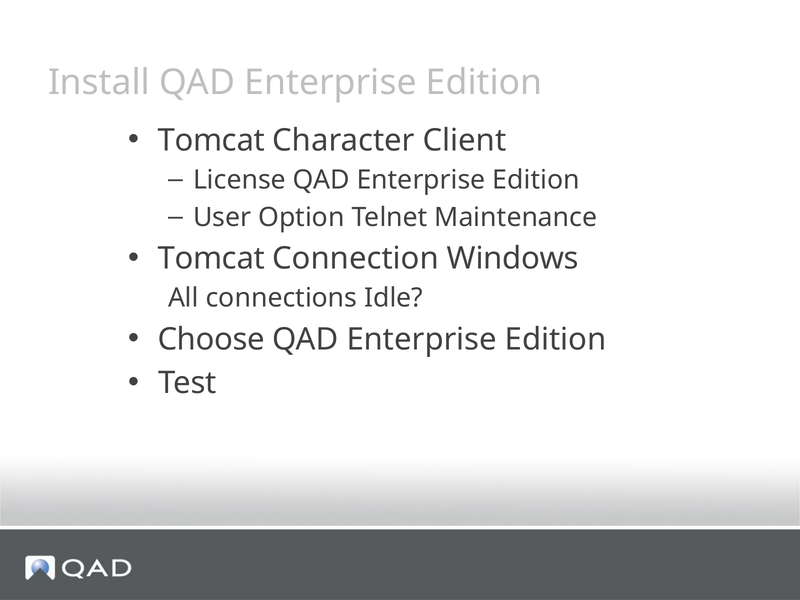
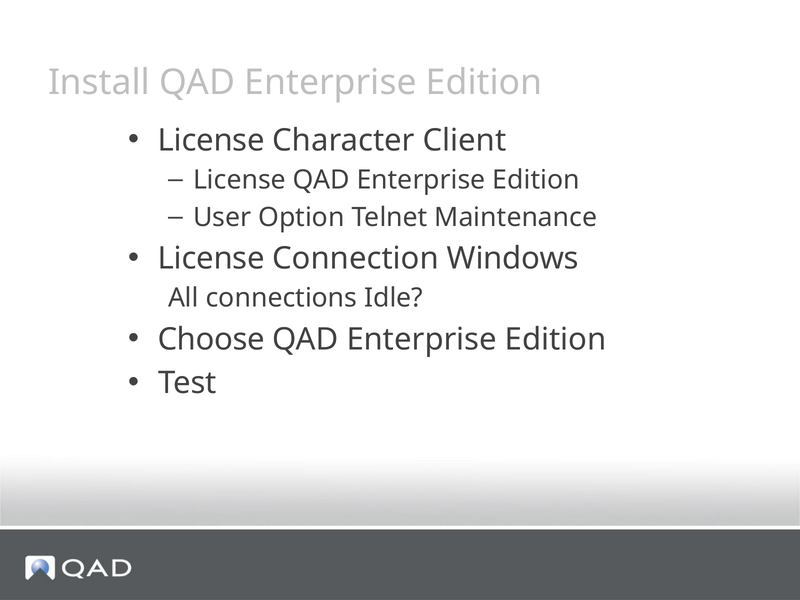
Tomcat: Tomcat -> License (211, 140)
Tomcat: Tomcat -> License (211, 258)
